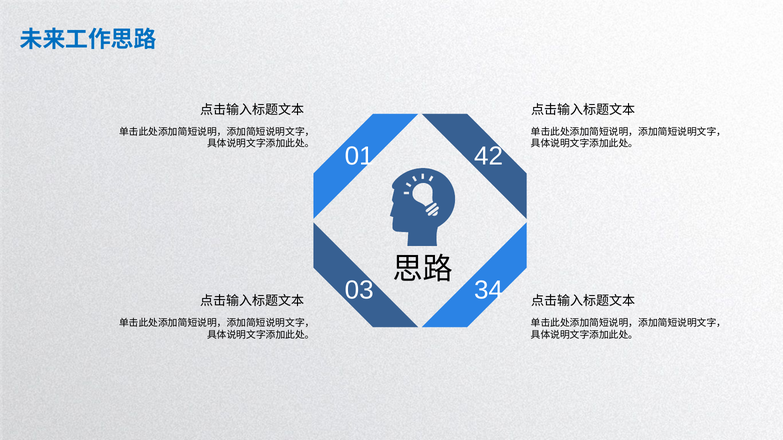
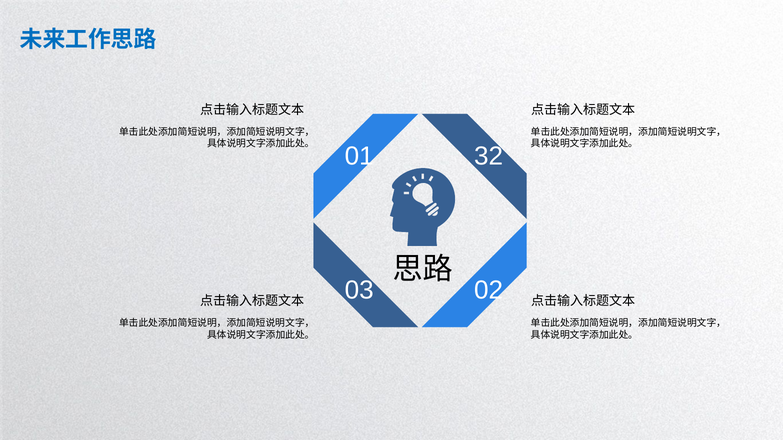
42: 42 -> 32 (489, 156)
34: 34 -> 02 (489, 290)
